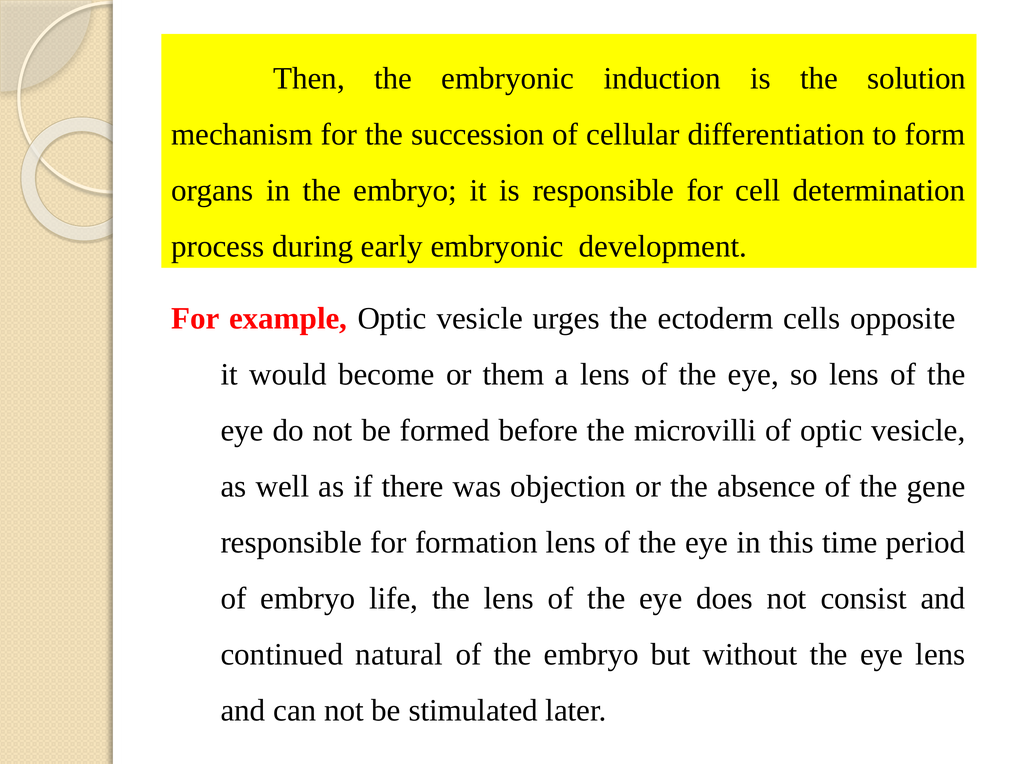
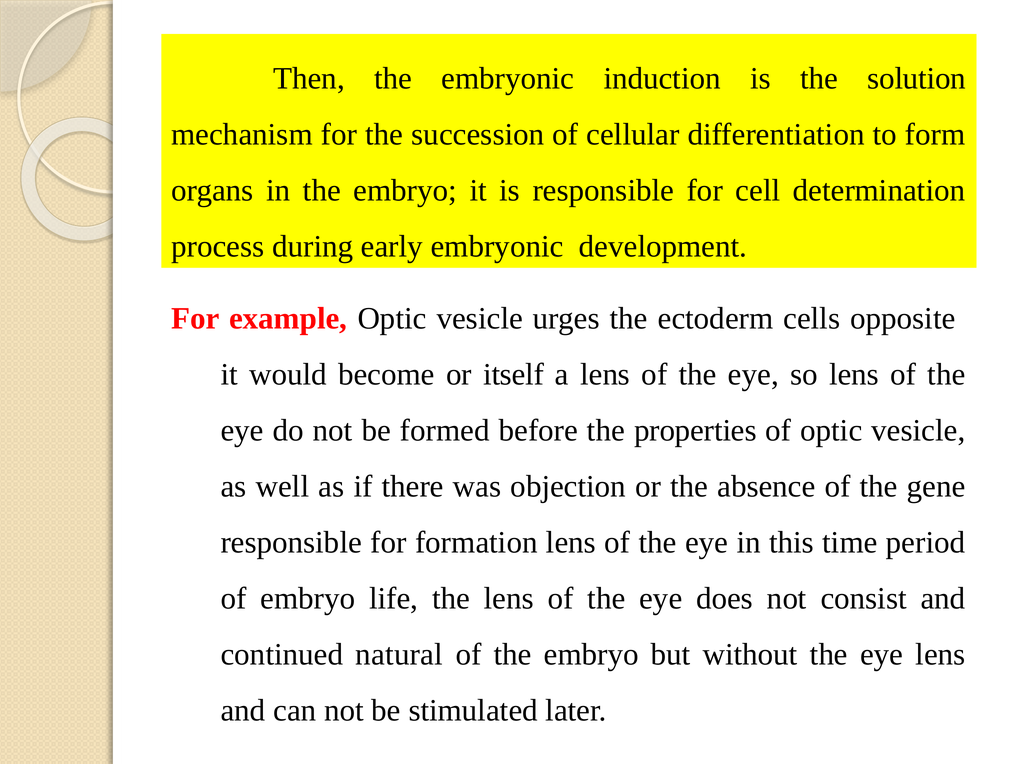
them: them -> itself (514, 375)
microvilli: microvilli -> properties (695, 431)
